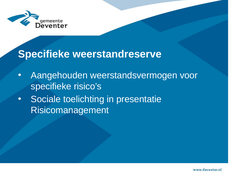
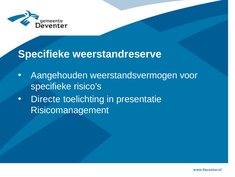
Sociale: Sociale -> Directe (46, 99)
